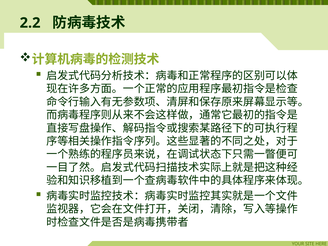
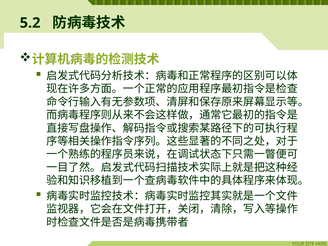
2.2: 2.2 -> 5.2 (30, 23)
